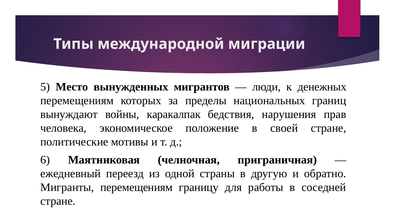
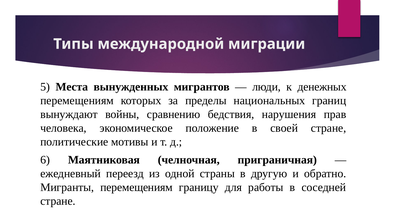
Место: Место -> Места (72, 87)
каракалпак: каракалпак -> сравнению (174, 114)
